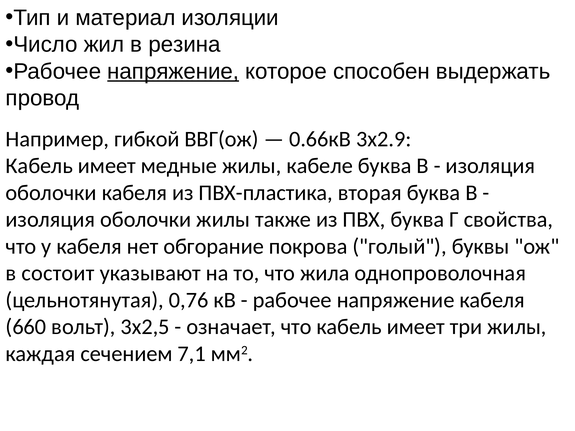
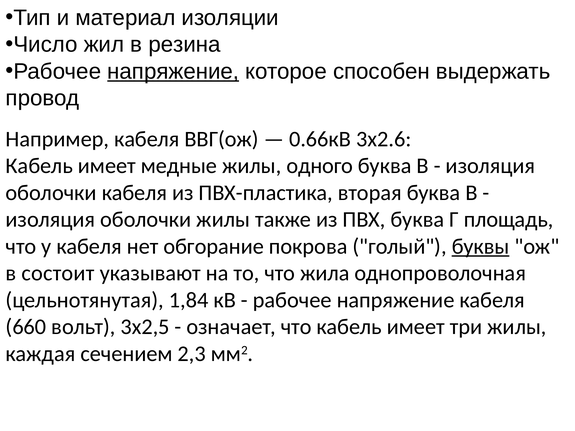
Например гибкой: гибкой -> кабеля (147, 139)
3х2.9: 3х2.9 -> 3х2.6 (384, 139)
кабеле: кабеле -> одного (320, 166)
свойства: свойства -> площадь (509, 220)
буквы underline: none -> present (481, 246)
0,76: 0,76 -> 1,84 (189, 300)
7,1: 7,1 -> 2,3 (192, 354)
